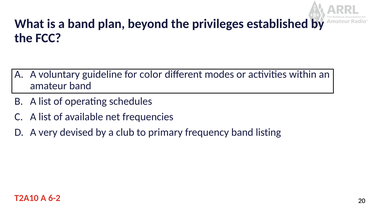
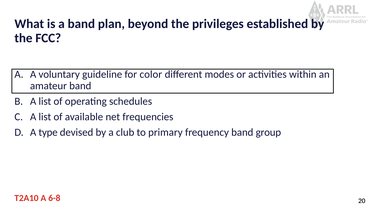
very: very -> type (48, 132)
listing: listing -> group (268, 132)
6-2: 6-2 -> 6-8 (54, 198)
